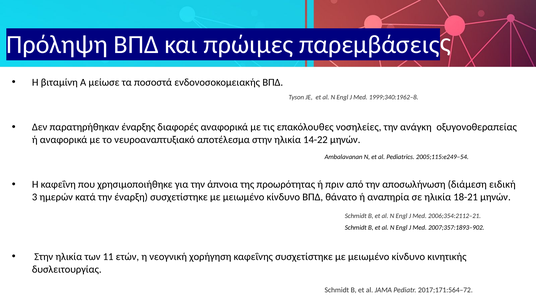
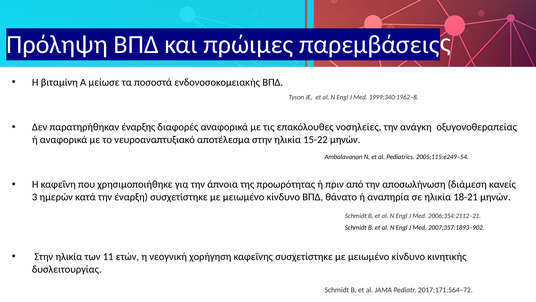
14-22: 14-22 -> 15-22 (315, 140)
ειδική: ειδική -> κανείς (502, 184)
